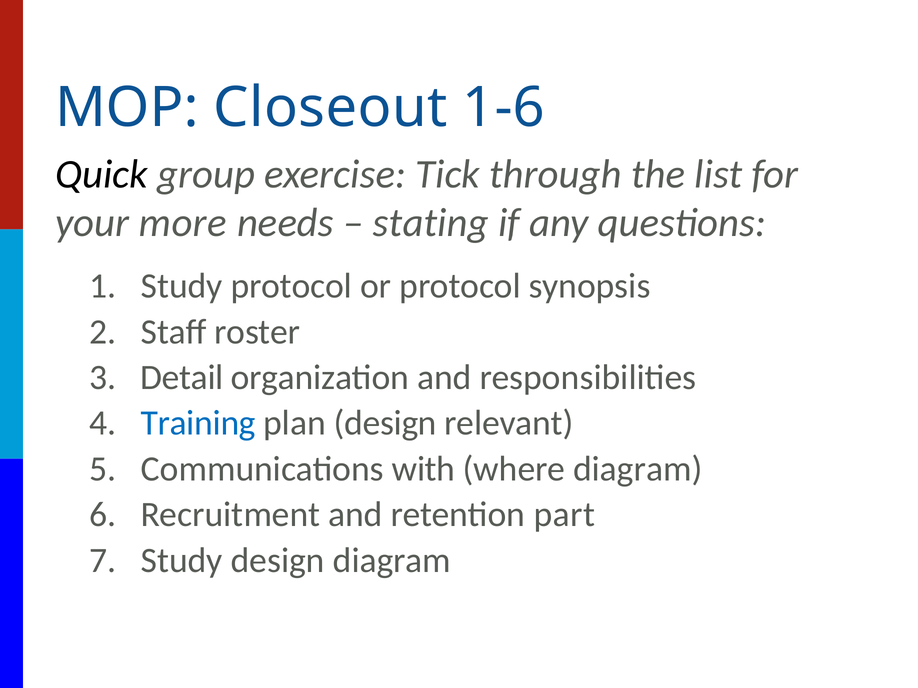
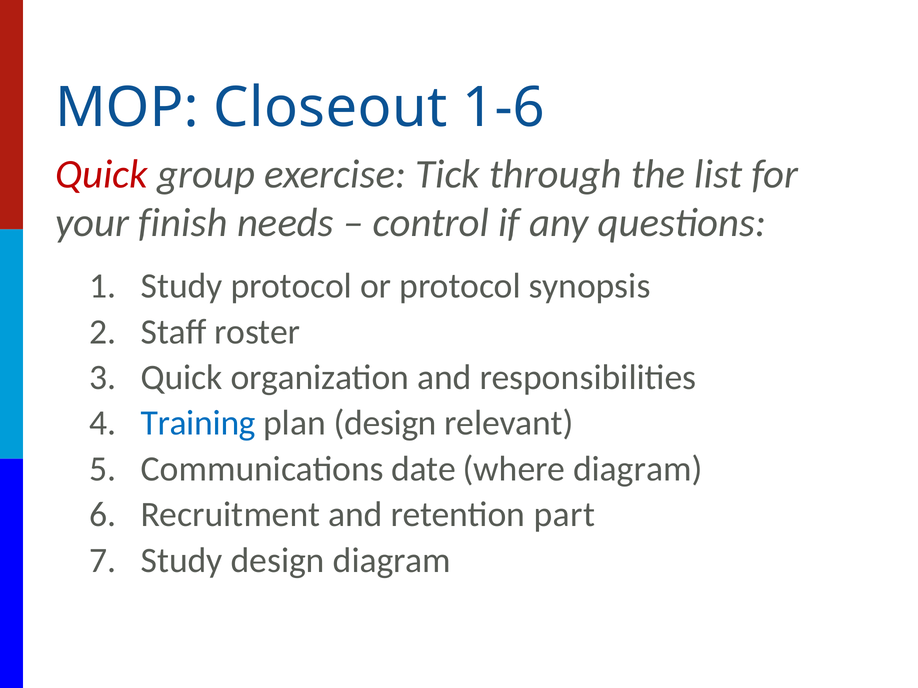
Quick colour: black -> red (102, 174)
more: more -> finish (183, 223)
stating: stating -> control (431, 223)
Detail: Detail -> Quick (182, 378)
with: with -> date (424, 469)
